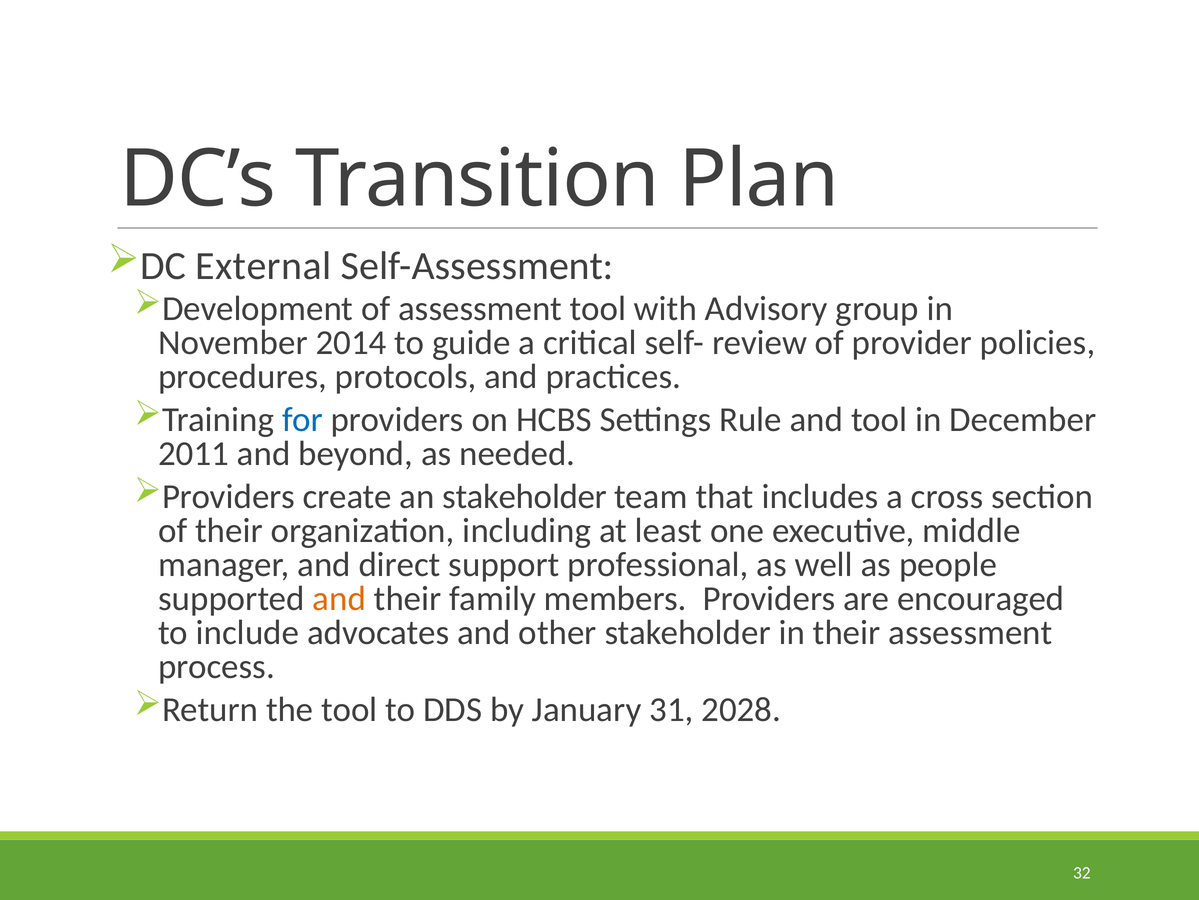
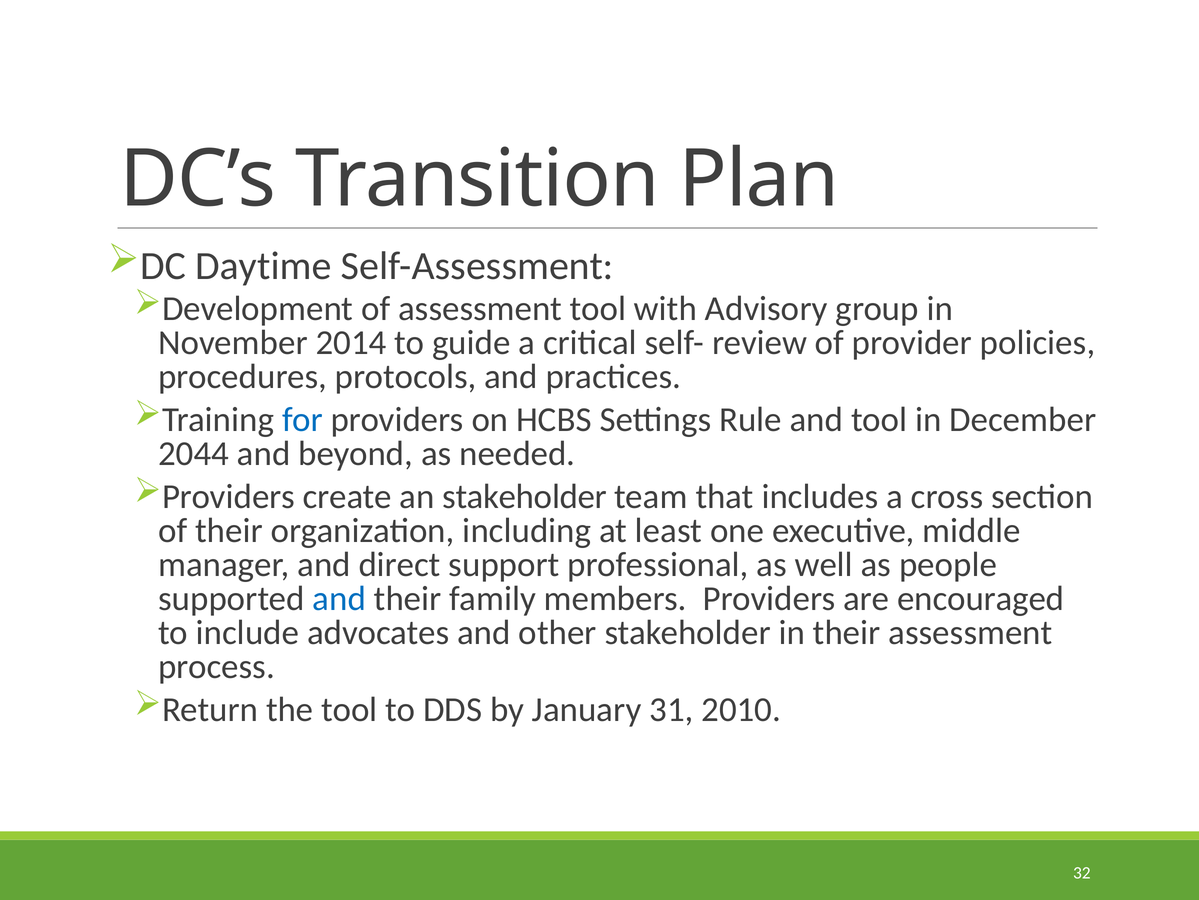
External: External -> Daytime (263, 266)
2011: 2011 -> 2044 (194, 453)
and colour: orange -> blue (339, 598)
2028: 2028 -> 2010 (741, 709)
